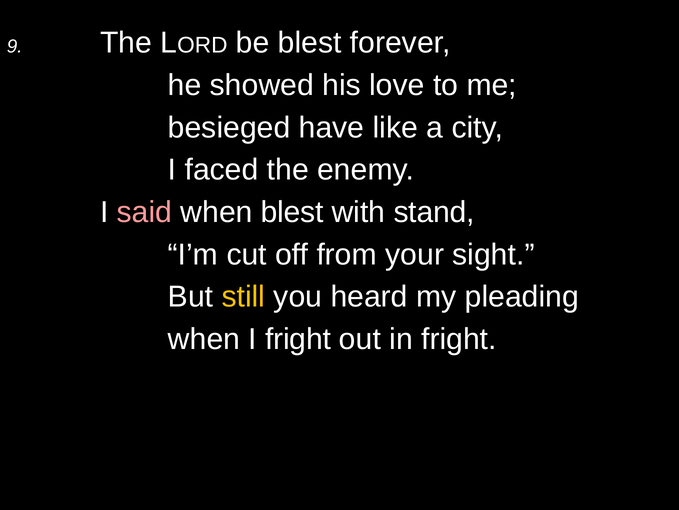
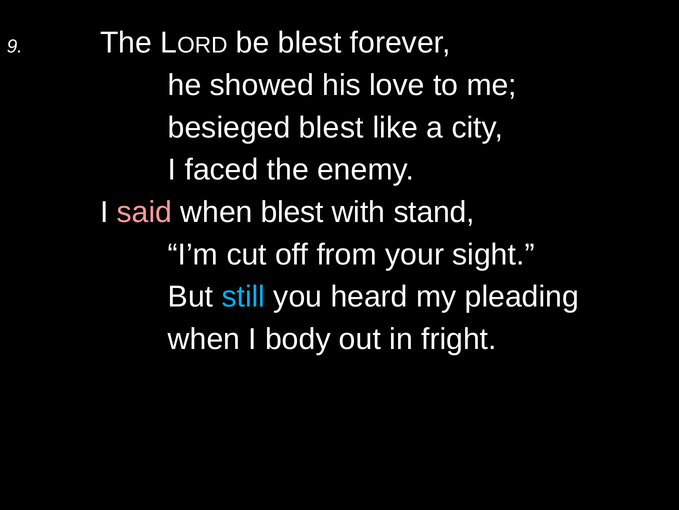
besieged have: have -> blest (331, 127)
still colour: yellow -> light blue (243, 297)
I fright: fright -> body (298, 339)
